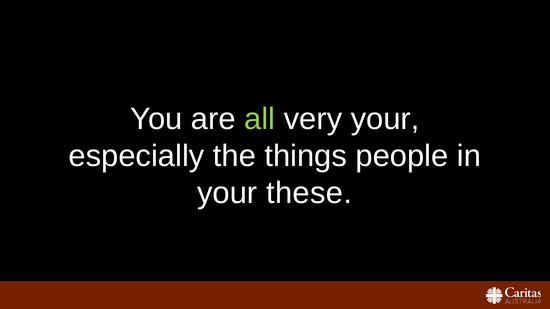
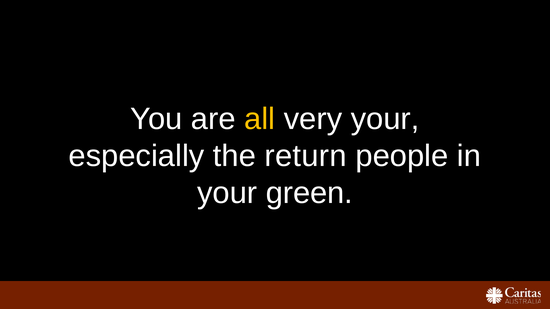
all colour: light green -> yellow (260, 119)
things: things -> return (306, 156)
these: these -> green (309, 193)
